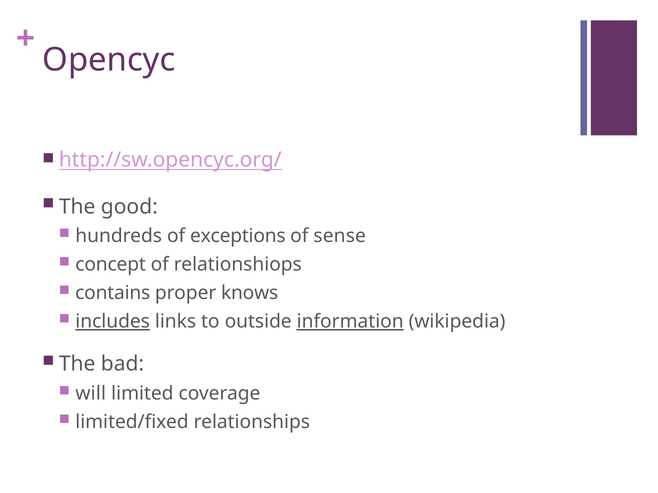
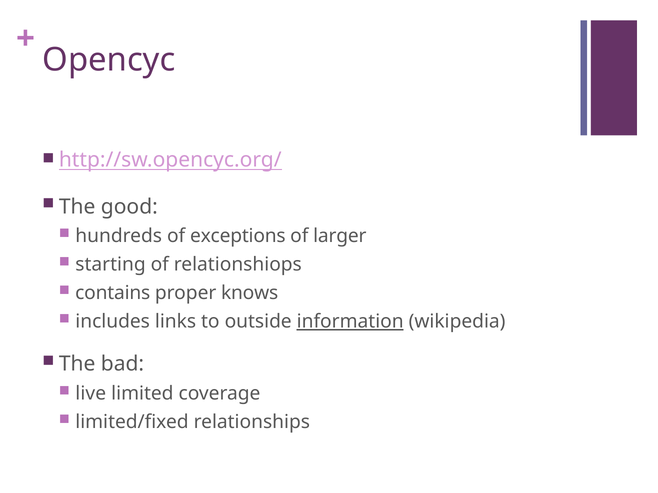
sense: sense -> larger (340, 236)
concept: concept -> starting (111, 265)
includes underline: present -> none (113, 322)
will: will -> live (91, 394)
